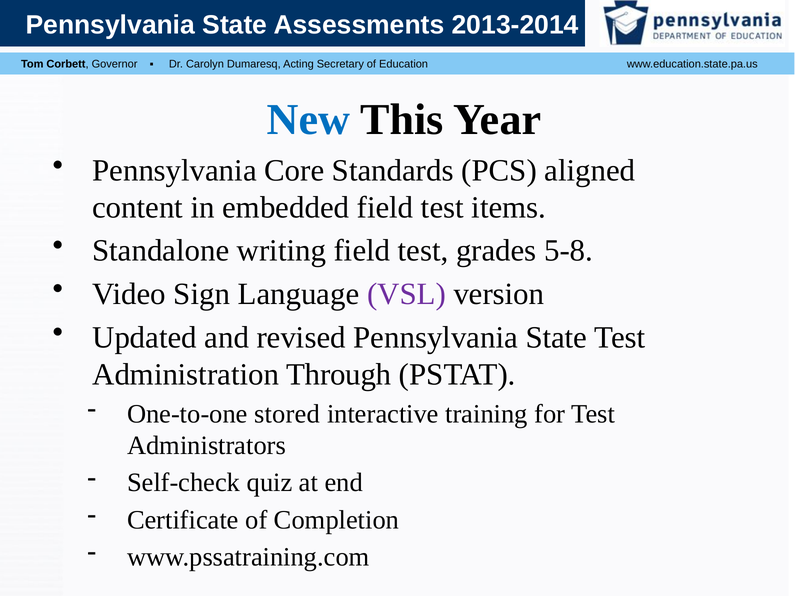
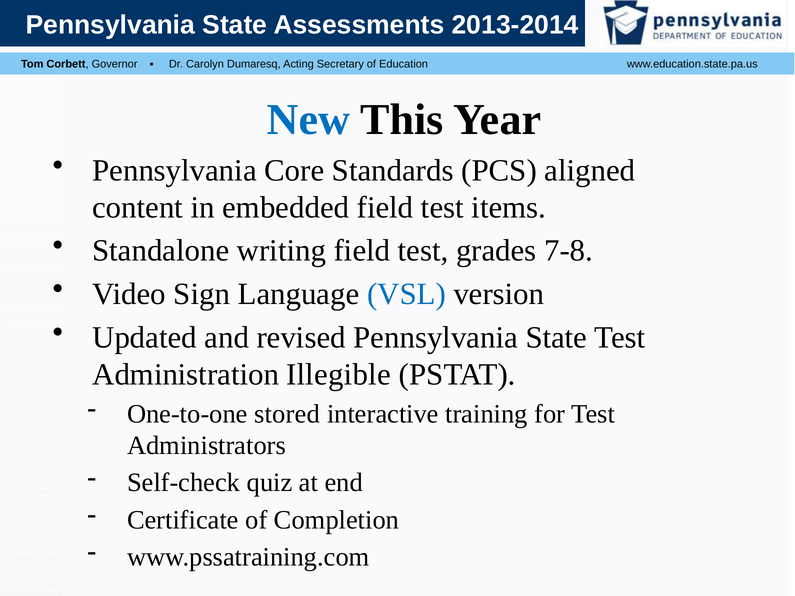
5-8: 5-8 -> 7-8 (569, 251)
VSL colour: purple -> blue (406, 294)
Through: Through -> Illegible (339, 375)
